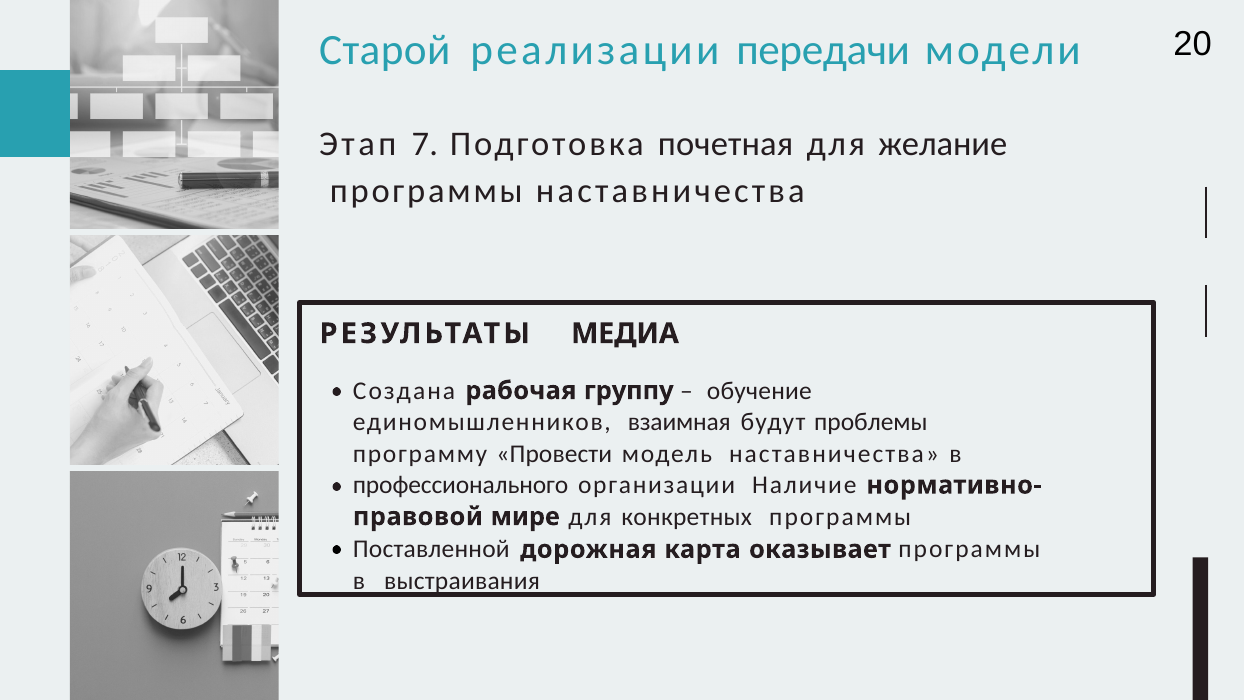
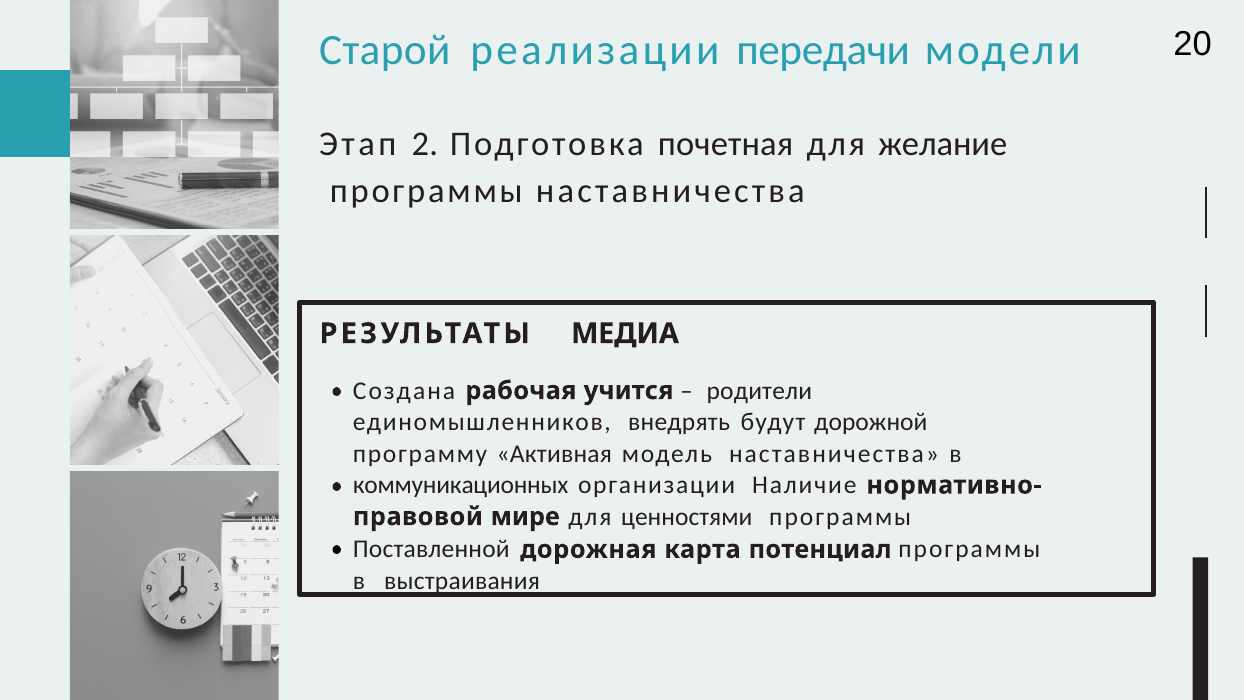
7: 7 -> 2 (425, 144)
группу: группу -> учится (629, 391)
обучение: обучение -> родители (759, 391)
взаимная: взаимная -> внедрять (679, 422)
проблемы: проблемы -> дорожной (871, 422)
Провести: Провести -> Активная (554, 454)
профессионального: профессионального -> коммуникационных (461, 485)
конкретных: конкретных -> ценностями (687, 517)
оказывает: оказывает -> потенциал (820, 549)
